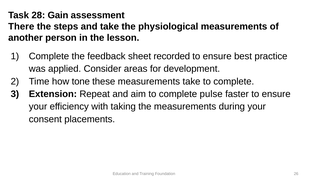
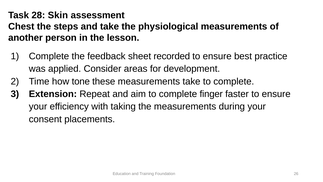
Gain: Gain -> Skin (58, 15)
There: There -> Chest (21, 26)
pulse: pulse -> finger (211, 94)
